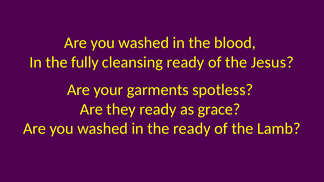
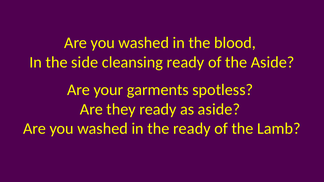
fully: fully -> side (85, 62)
the Jesus: Jesus -> Aside (273, 62)
as grace: grace -> aside (219, 109)
